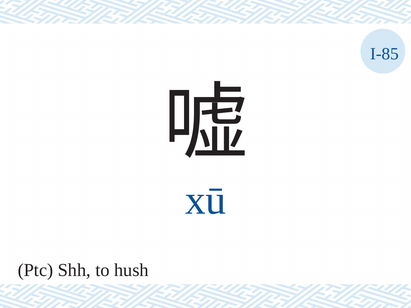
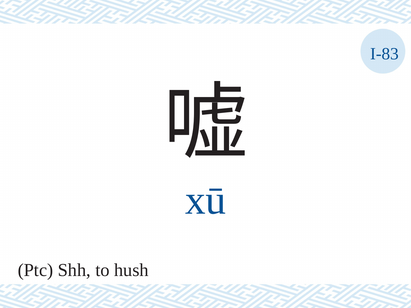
I-85: I-85 -> I-83 (384, 54)
